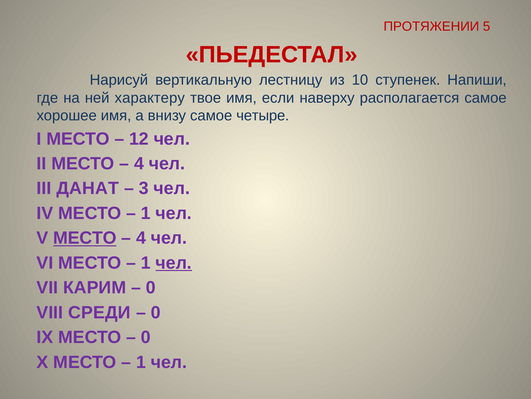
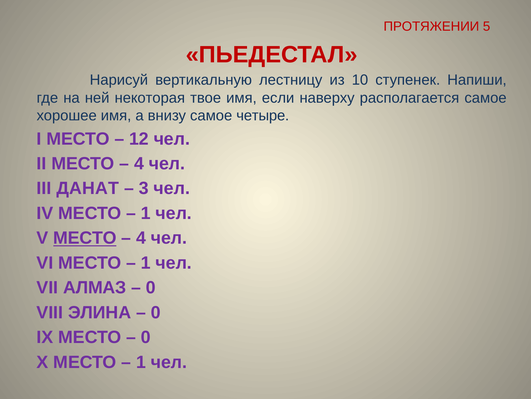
характеру: характеру -> некоторая (150, 98)
чел underline: present -> none (174, 262)
КАРИМ: КАРИМ -> АЛМАЗ (95, 287)
СРЕДИ: СРЕДИ -> ЭЛИНА (100, 312)
